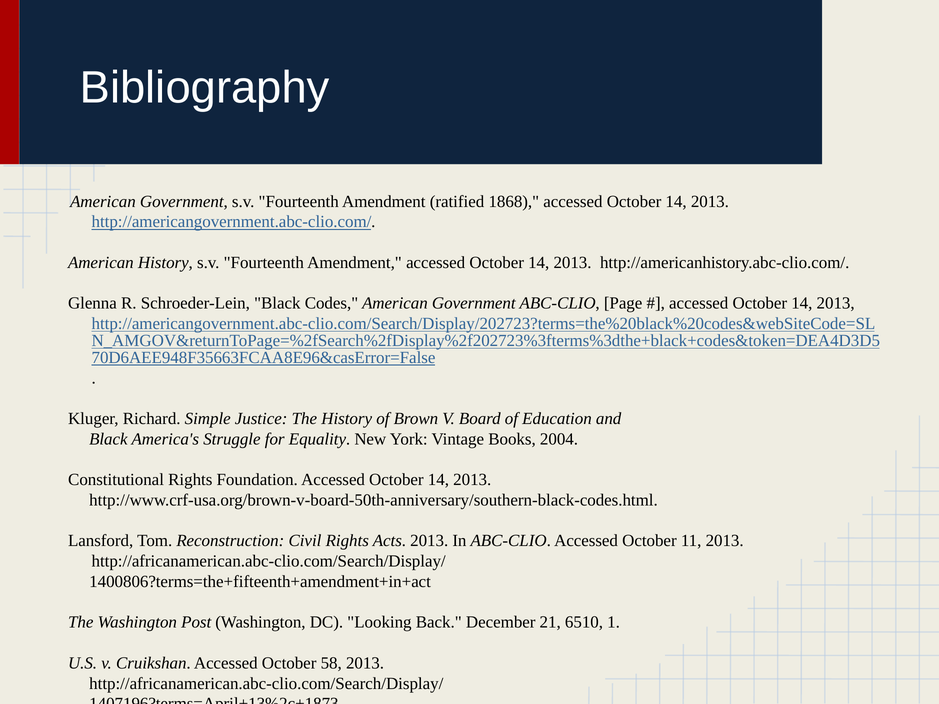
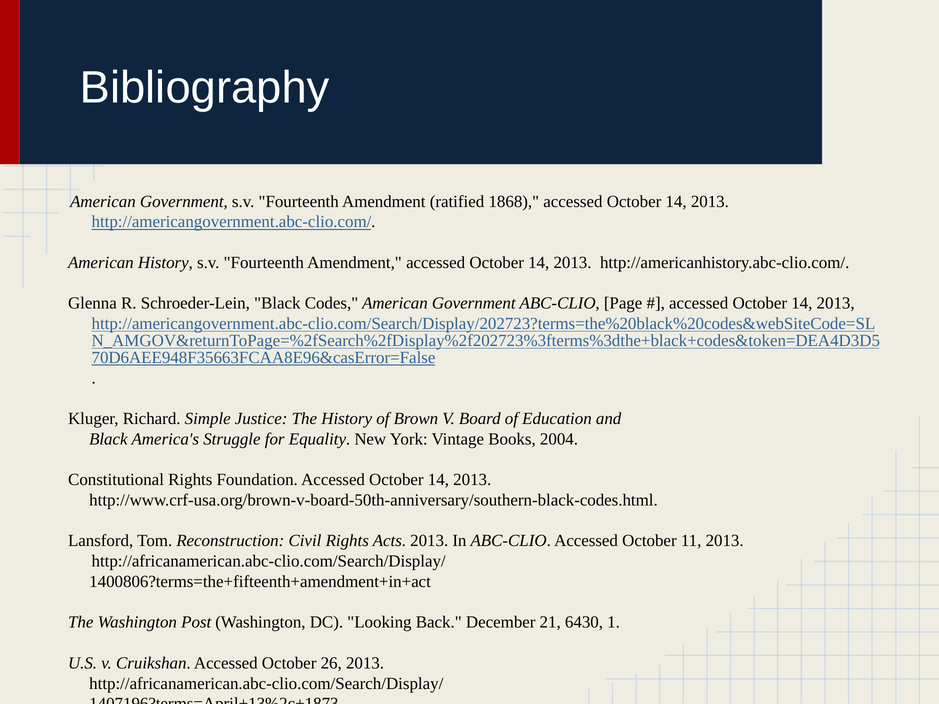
6510: 6510 -> 6430 (584, 623)
58: 58 -> 26 (331, 663)
